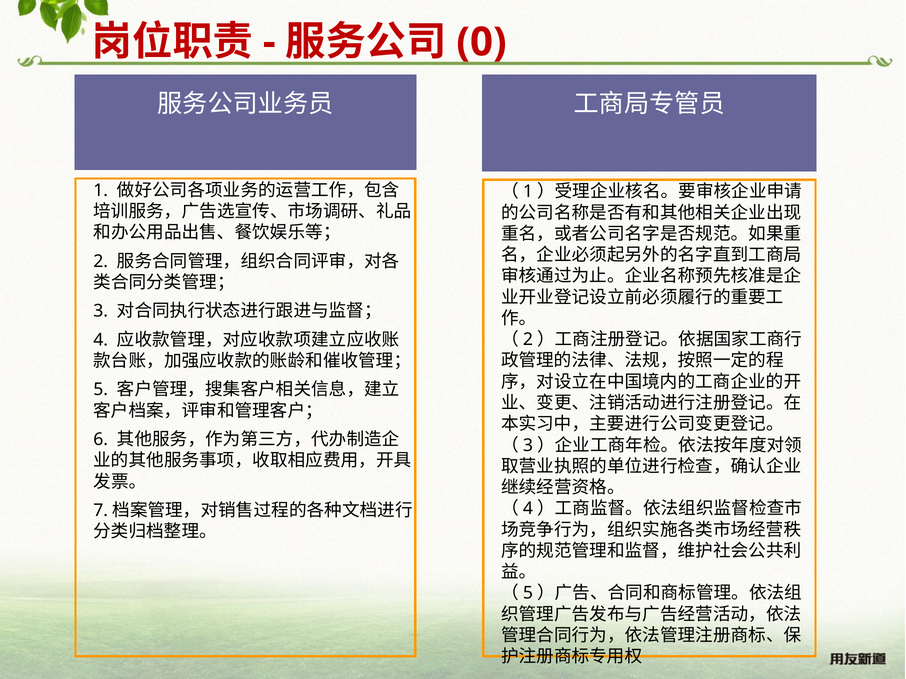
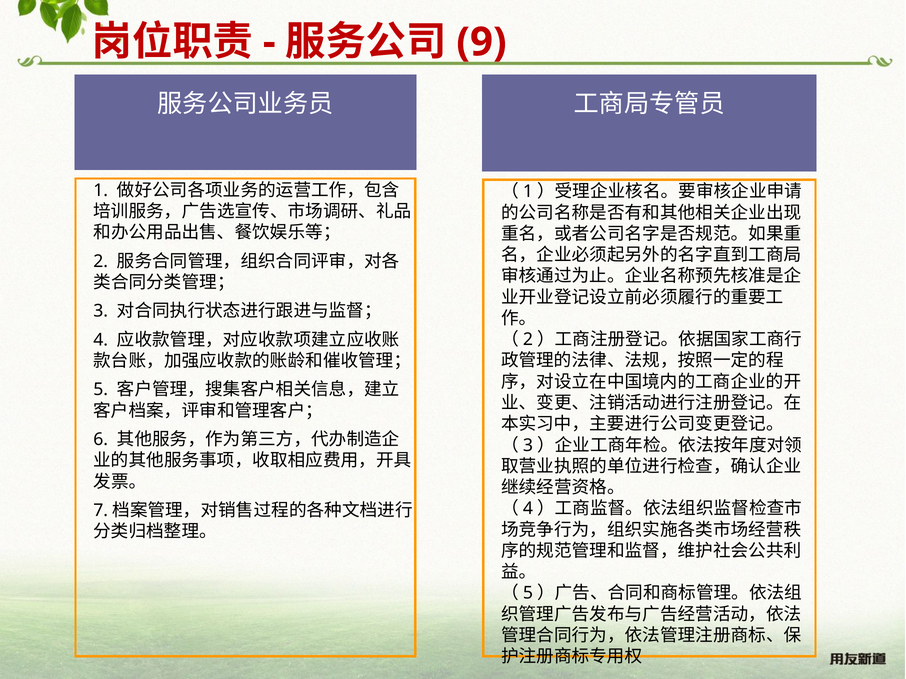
0: 0 -> 9 (481, 42)
